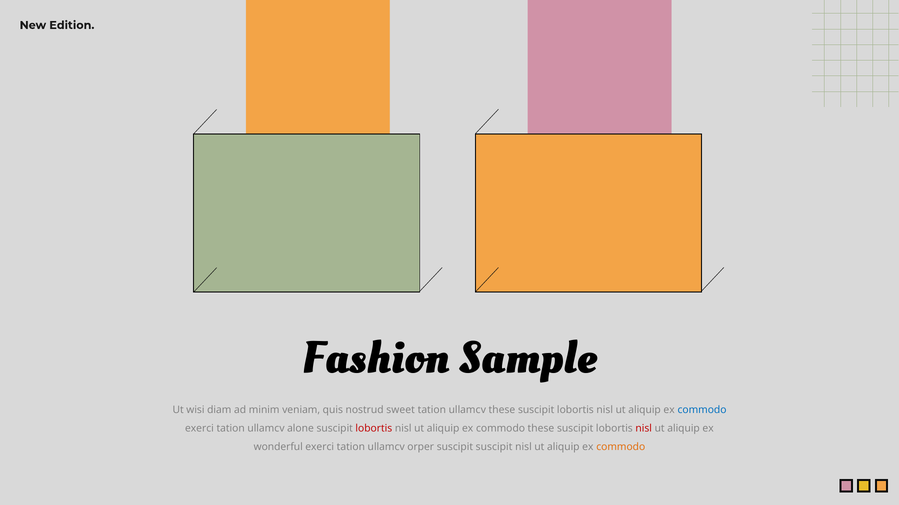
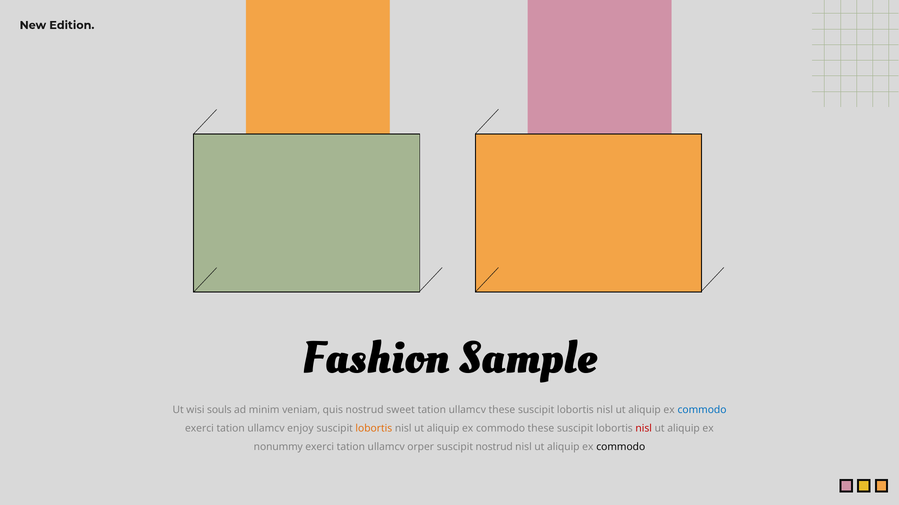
diam: diam -> souls (219, 410)
alone: alone -> enjoy (300, 429)
lobortis colour: red -> orange (374, 429)
wonderful: wonderful -> nonummy (278, 448)
suscipit suscipit: suscipit -> nostrud (494, 448)
commodo colour: orange -> black (621, 448)
